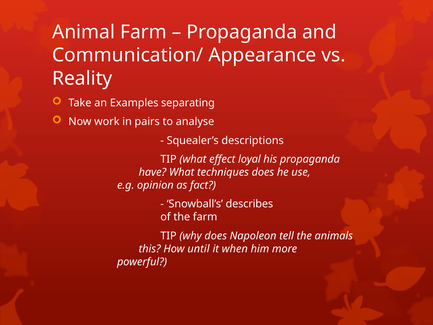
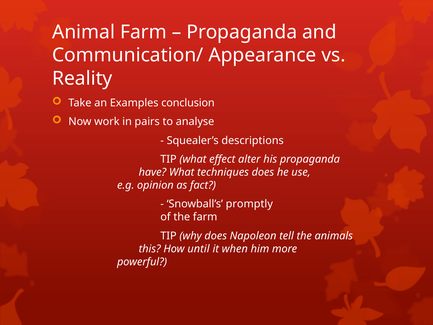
separating: separating -> conclusion (188, 103)
loyal: loyal -> alter (249, 159)
describes: describes -> promptly (249, 204)
